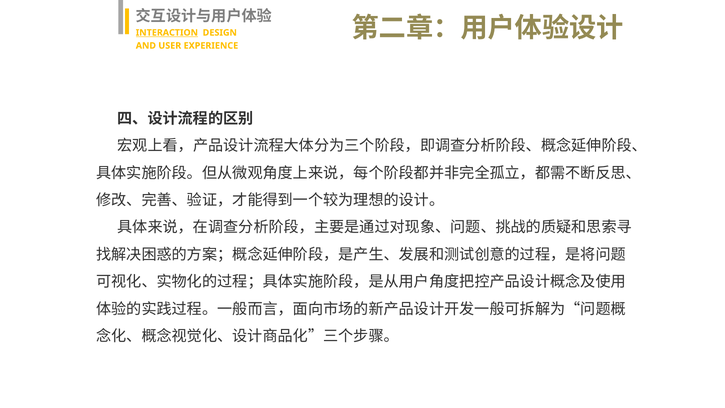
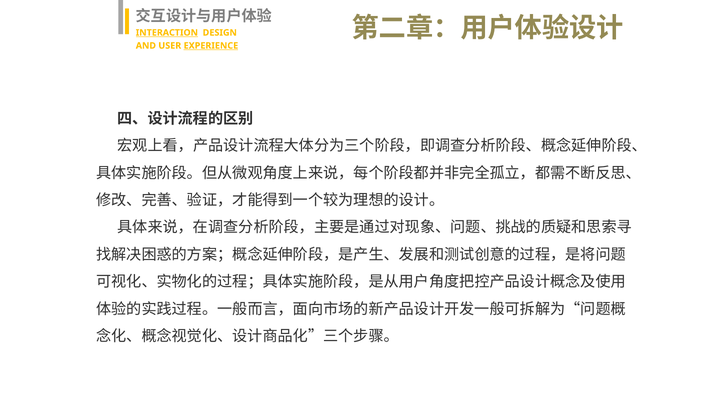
EXPERIENCE underline: none -> present (211, 46)
